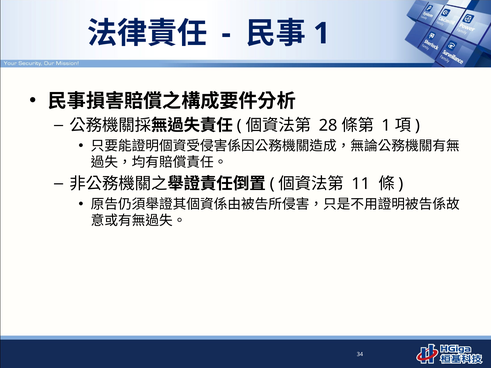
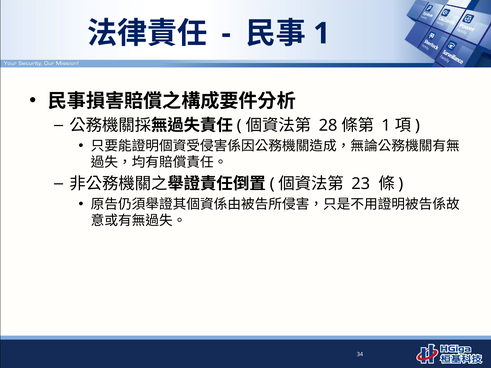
11: 11 -> 23 (361, 184)
